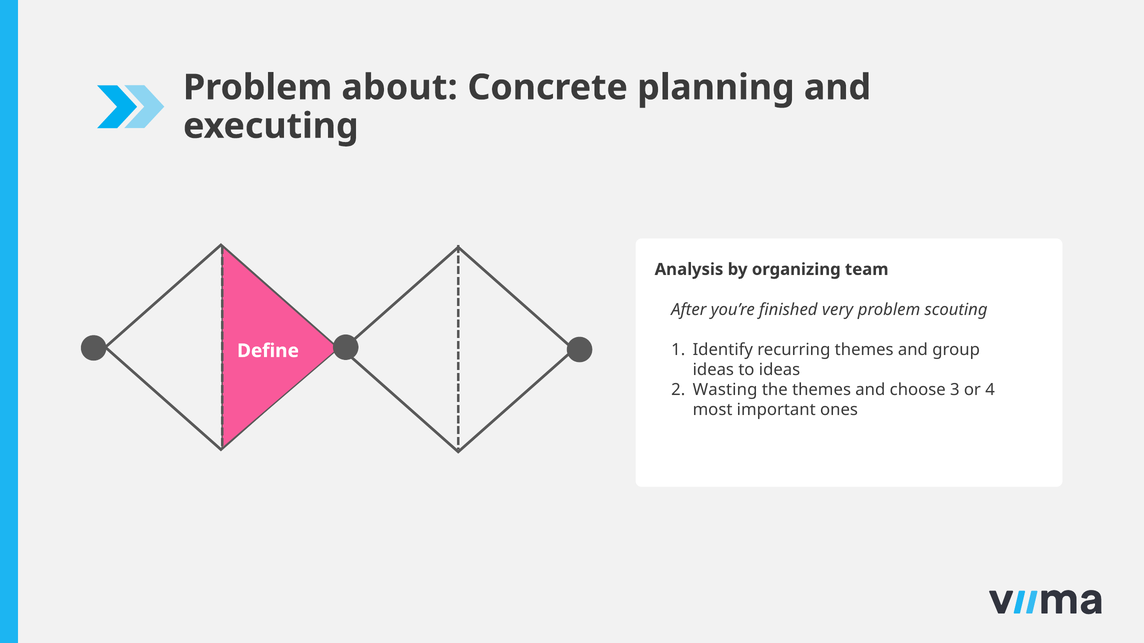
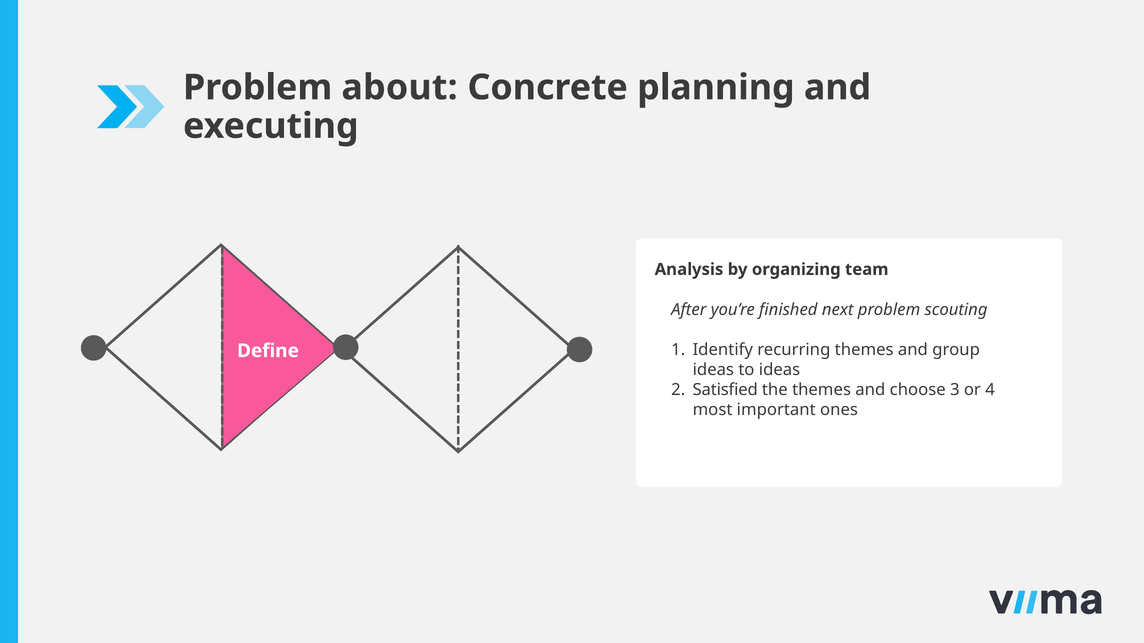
very: very -> next (838, 310)
Wasting: Wasting -> Satisfied (725, 390)
